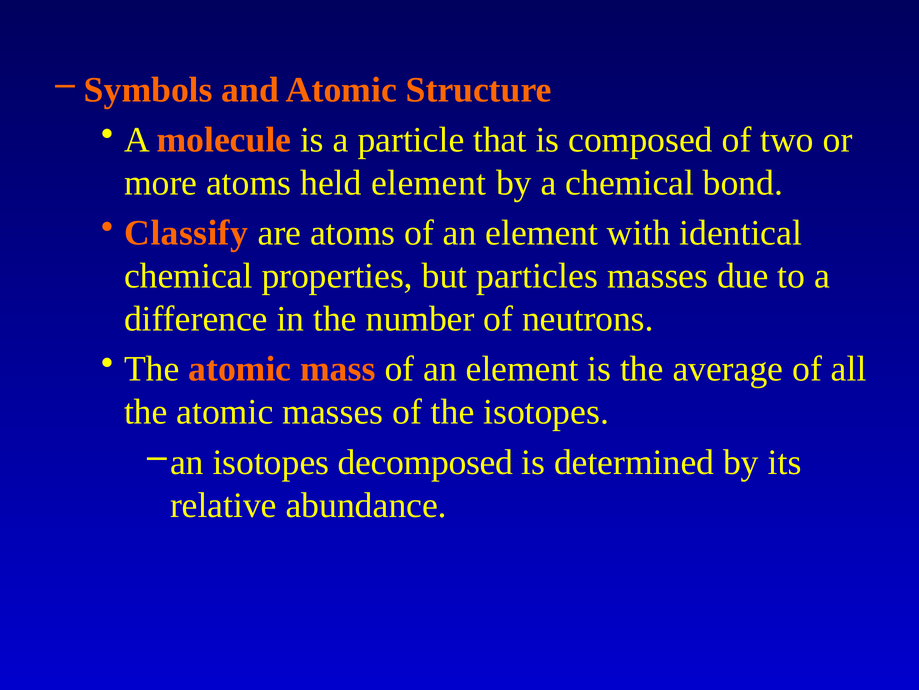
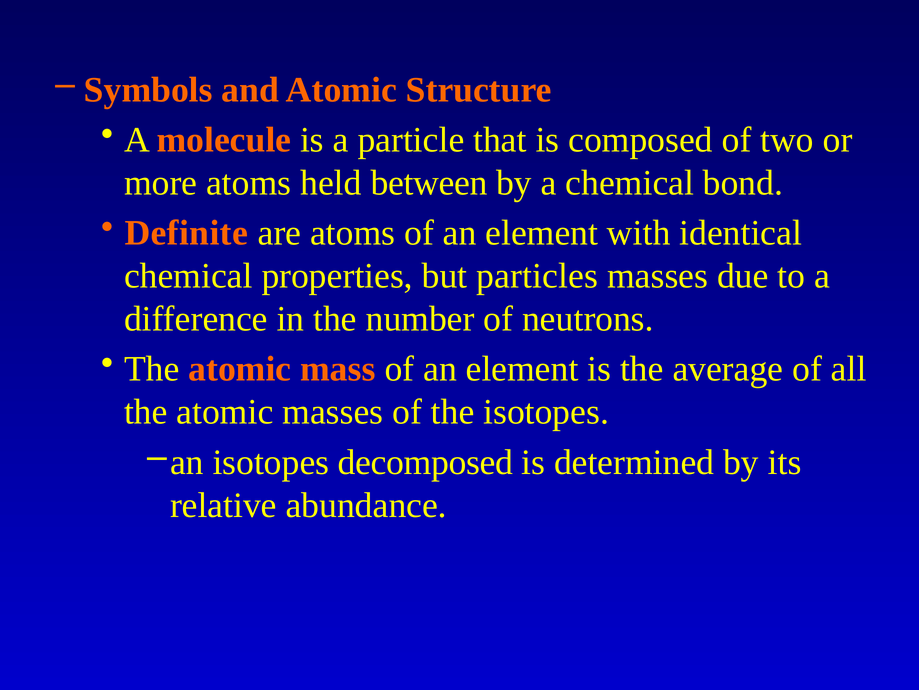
held element: element -> between (429, 183)
Classify: Classify -> Definite (186, 233)
